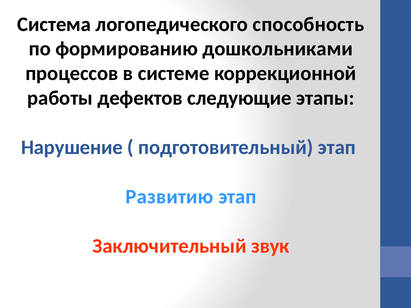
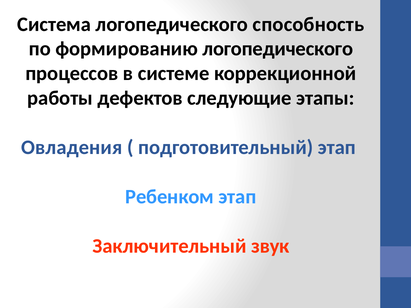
формированию дошкольниками: дошкольниками -> логопедического (278, 49)
Нарушение: Нарушение -> Овладения (72, 148)
Развитию: Развитию -> Ребенком (170, 197)
